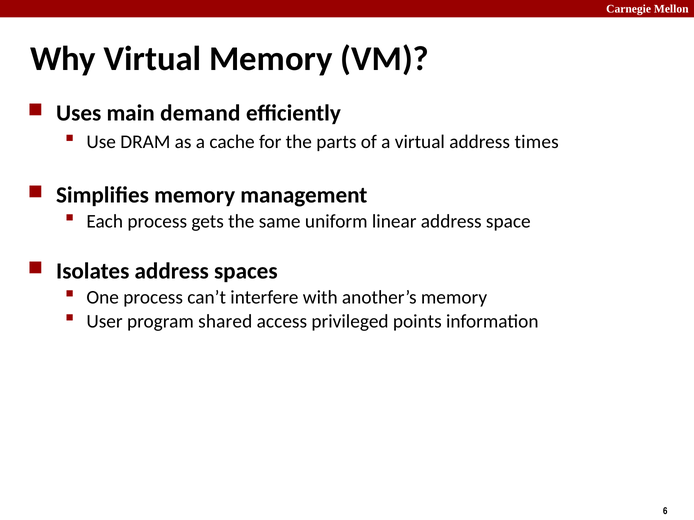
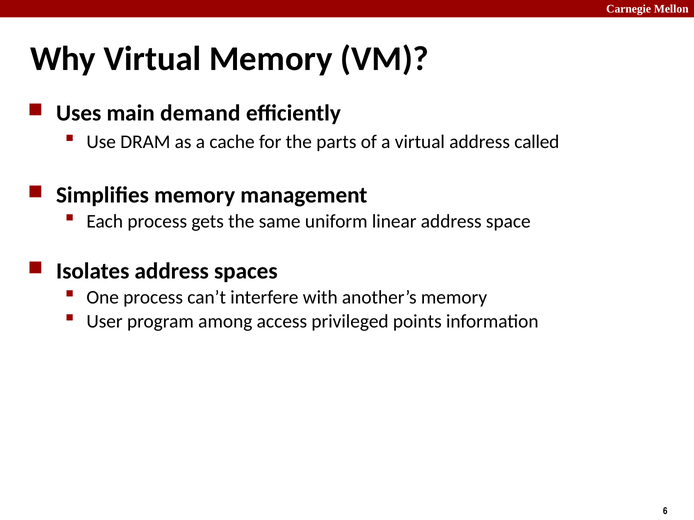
times: times -> called (537, 142)
shared: shared -> among (225, 322)
